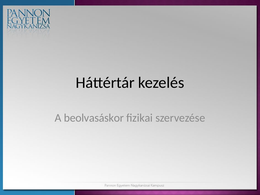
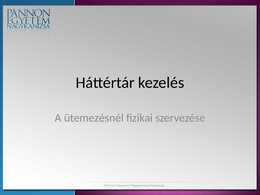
beolvasáskor: beolvasáskor -> ütemezésnél (94, 118)
